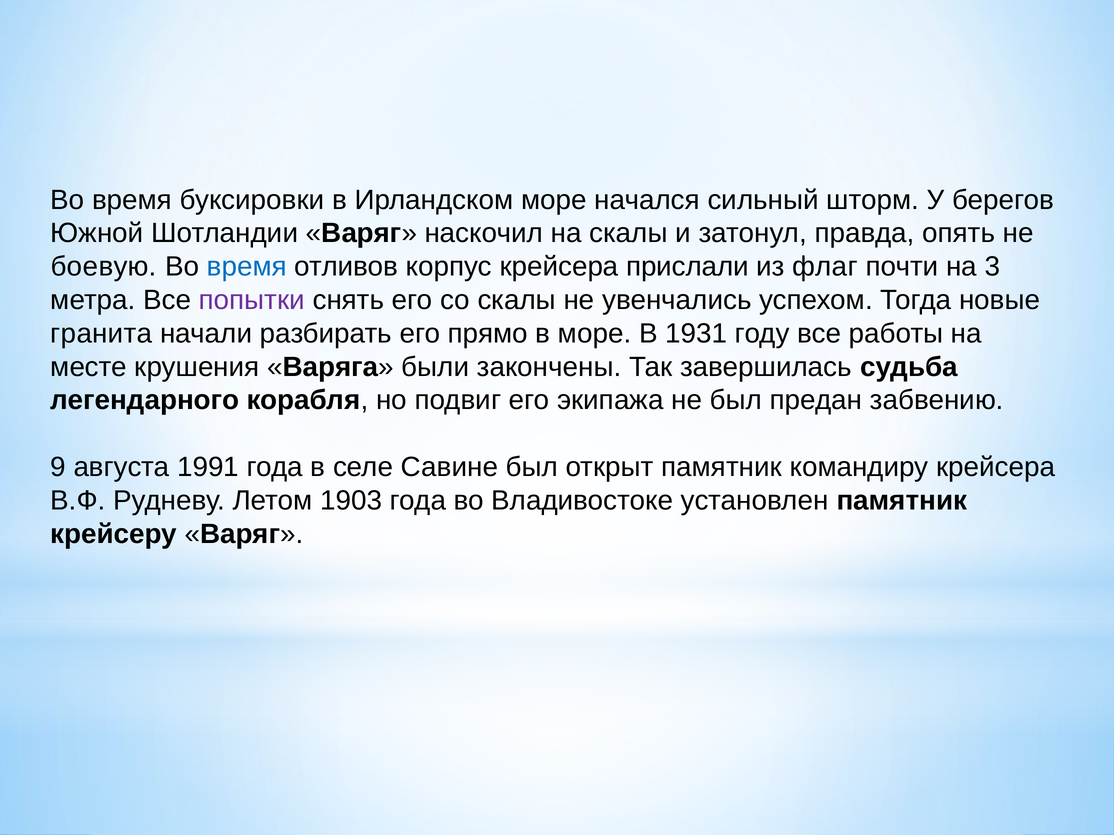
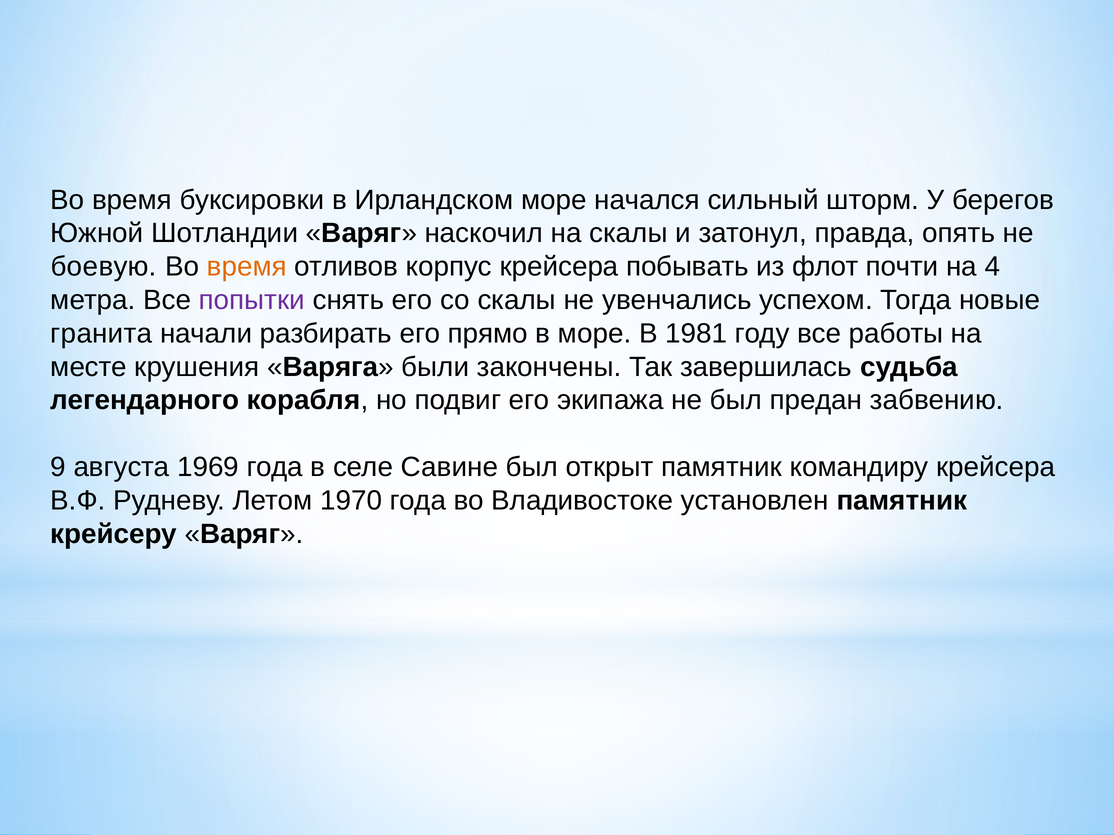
время colour: blue -> orange (247, 267)
прислали: прислали -> побывать (688, 267)
флаг: флаг -> флот (825, 267)
3: 3 -> 4 (992, 267)
1931: 1931 -> 1981 (696, 334)
1991: 1991 -> 1969 (208, 467)
1903: 1903 -> 1970 (351, 501)
